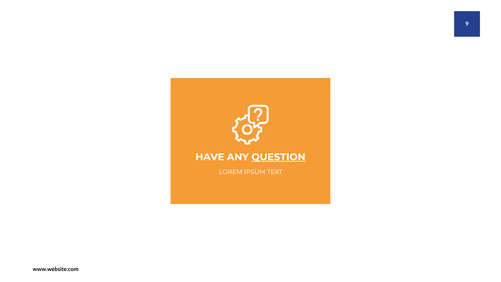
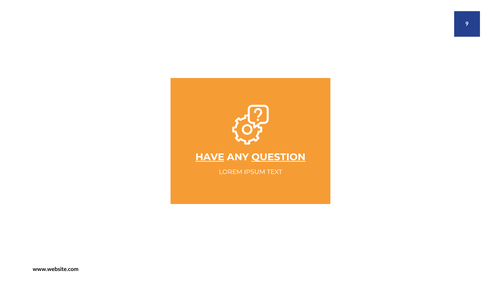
HAVE underline: none -> present (210, 157)
